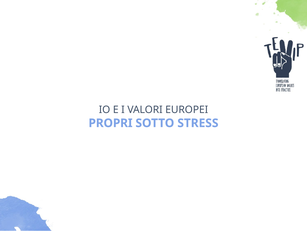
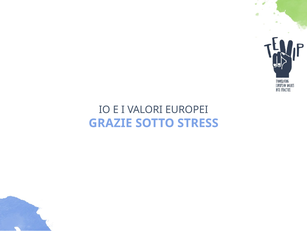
PROPRI: PROPRI -> GRAZIE (110, 123)
